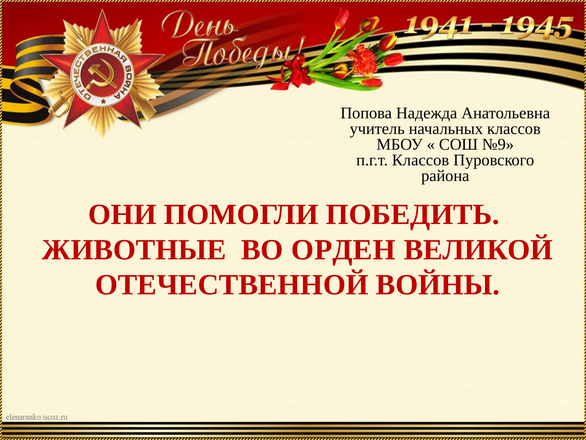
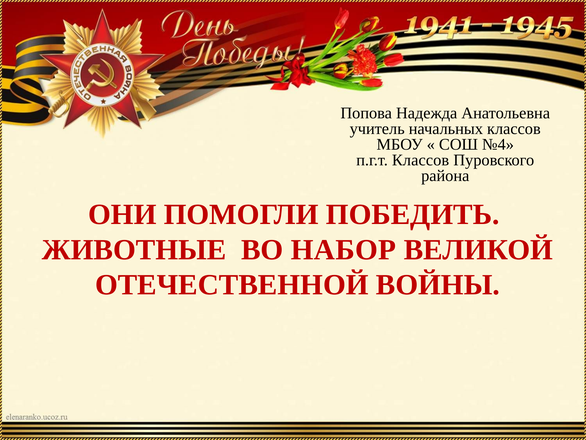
№9: №9 -> №4 (498, 144)
ОРДЕН: ОРДЕН -> НАБОР (343, 249)
